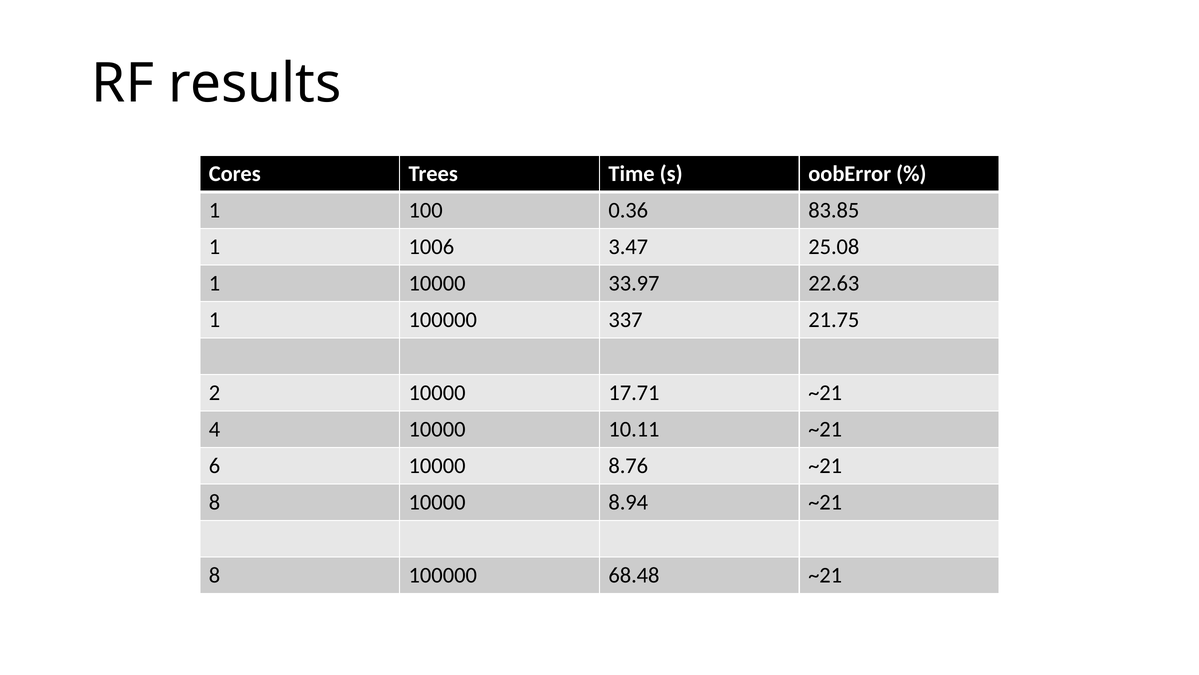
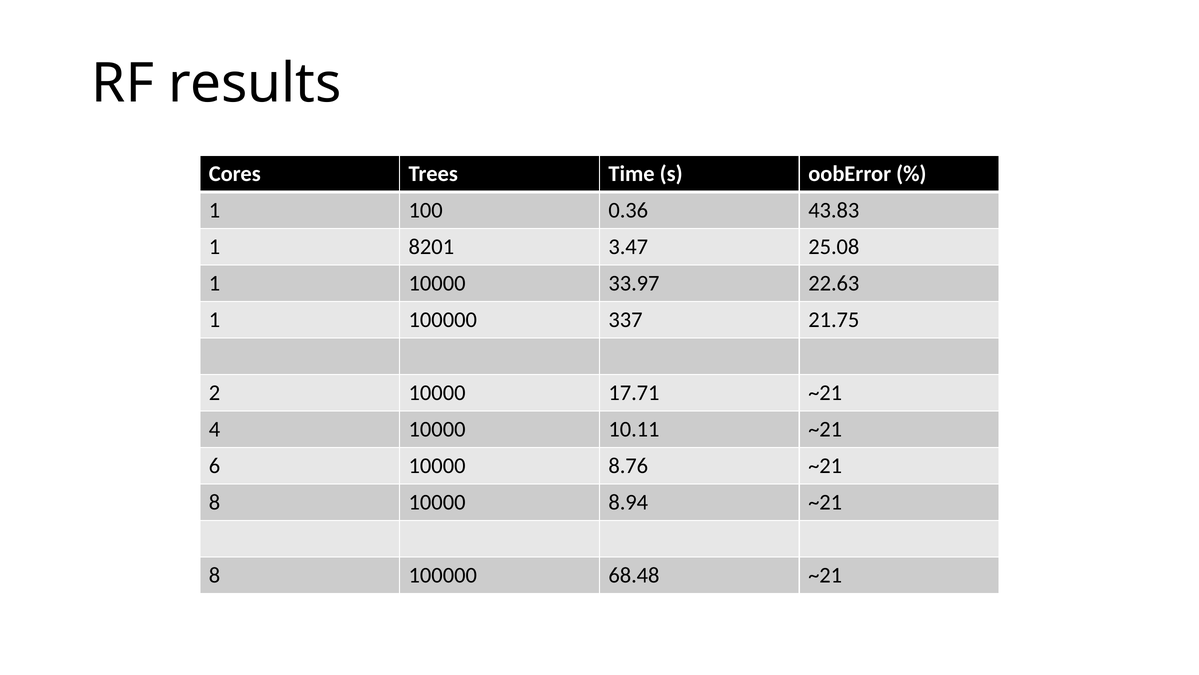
83.85: 83.85 -> 43.83 (834, 210)
1006: 1006 -> 8201 (431, 247)
